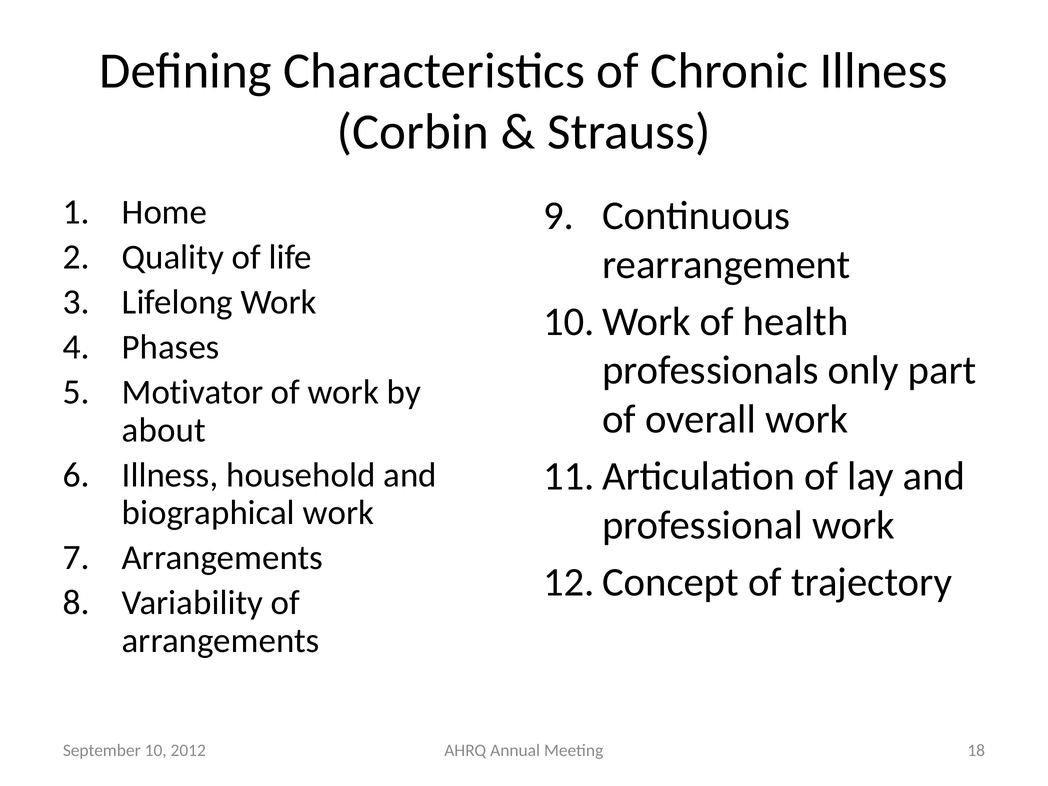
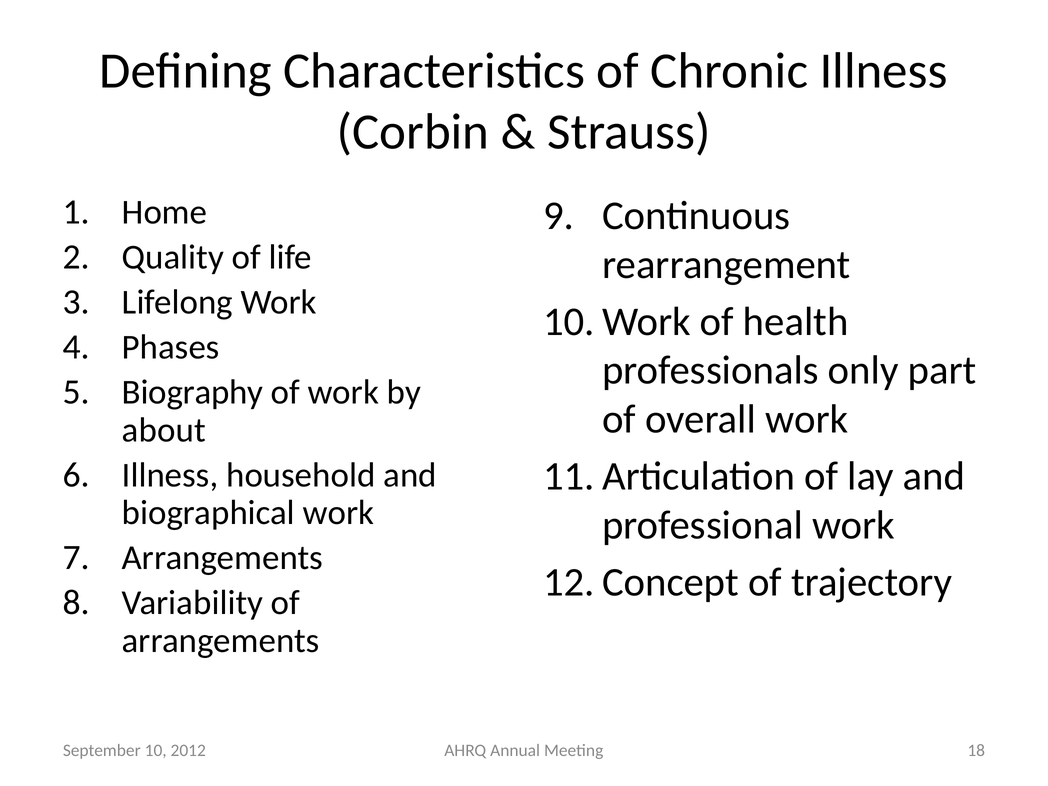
Motivator: Motivator -> Biography (193, 392)
